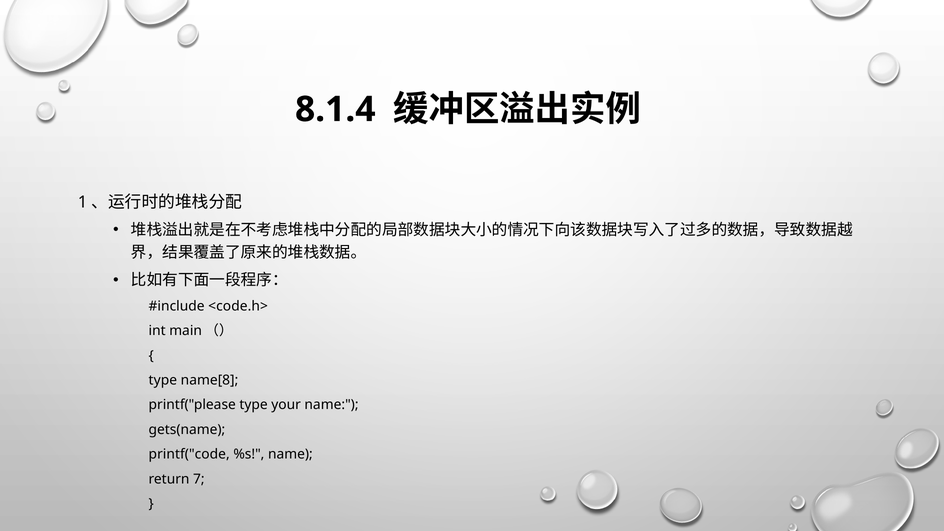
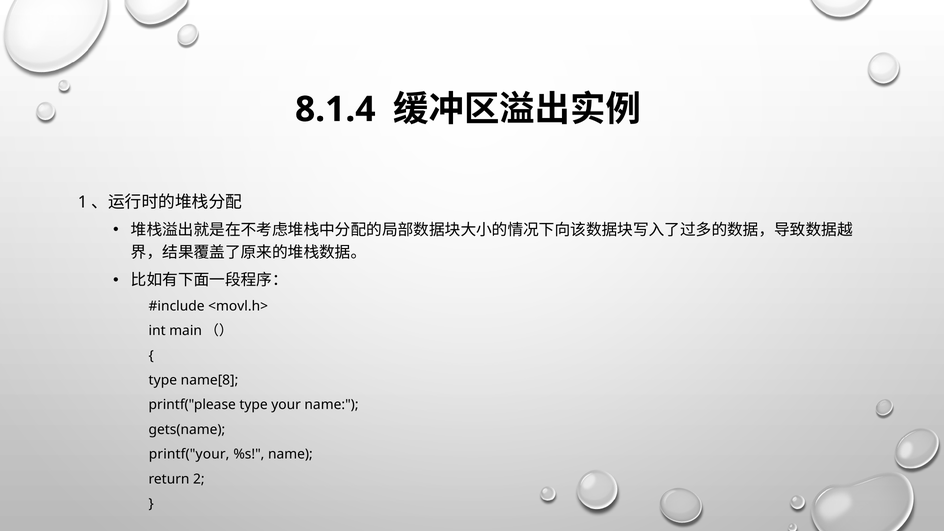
<code.h>: <code.h> -> <movl.h> (238, 306)
printf("code: printf("code -> printf("your (189, 454)
7: 7 -> 2 (199, 479)
